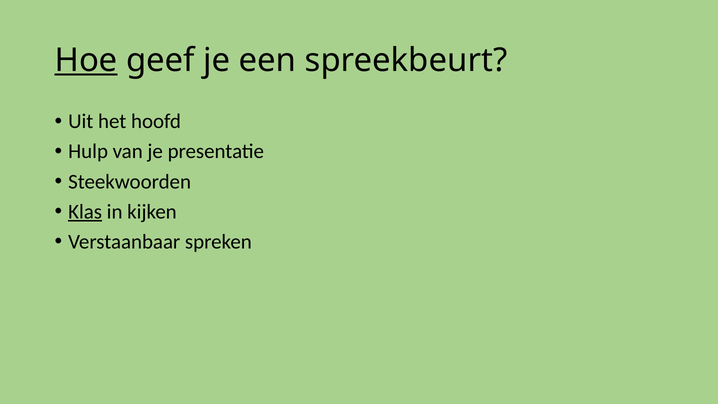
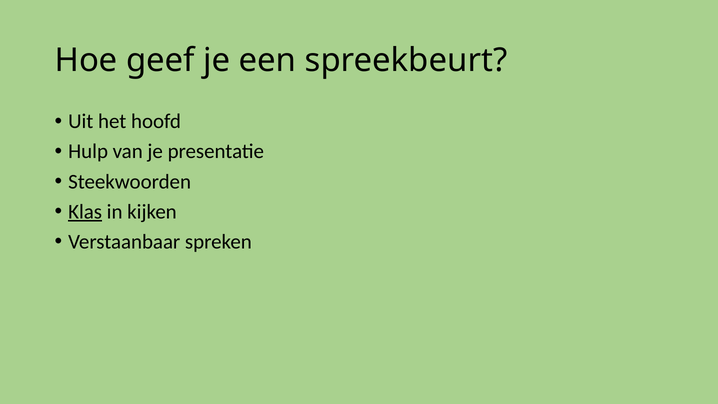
Hoe underline: present -> none (86, 60)
